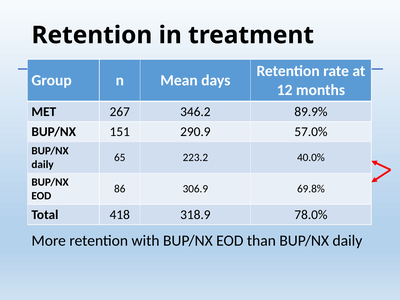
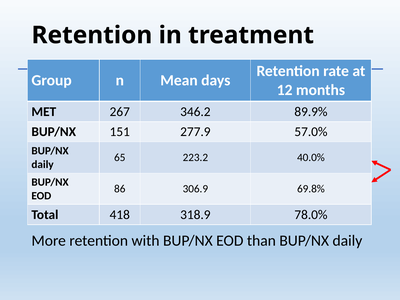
290.9: 290.9 -> 277.9 (195, 132)
